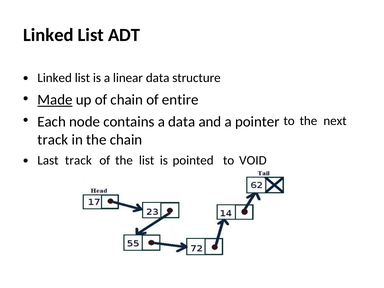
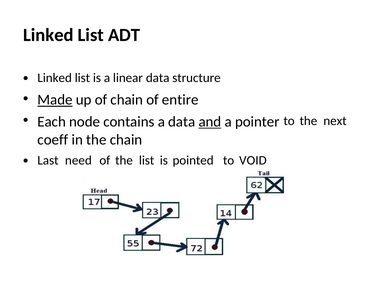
and underline: none -> present (210, 122)
track: track -> coeff (53, 140)
Last track: track -> need (78, 160)
